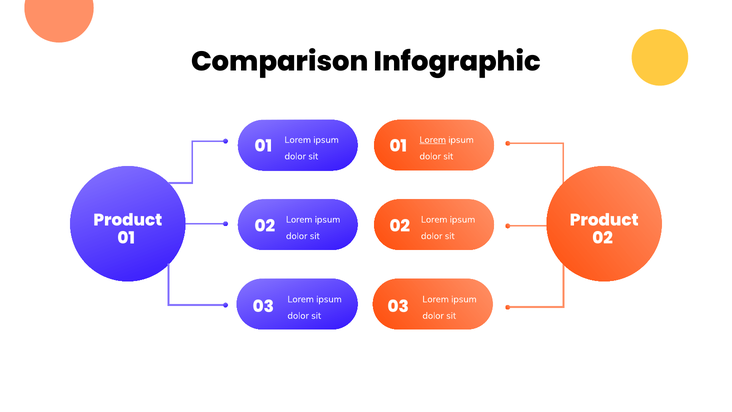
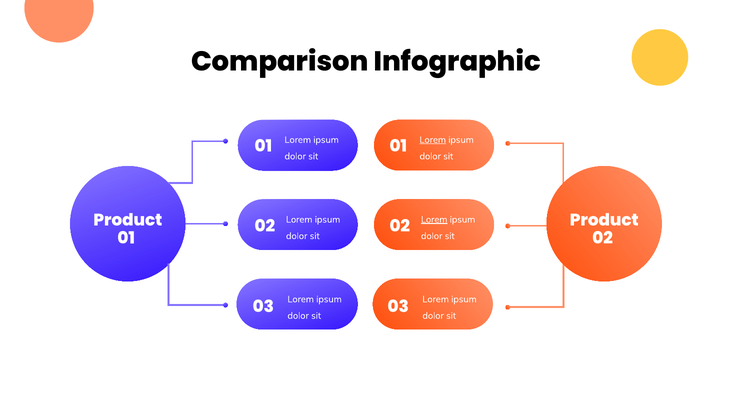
Lorem underline: none -> present (434, 219)
